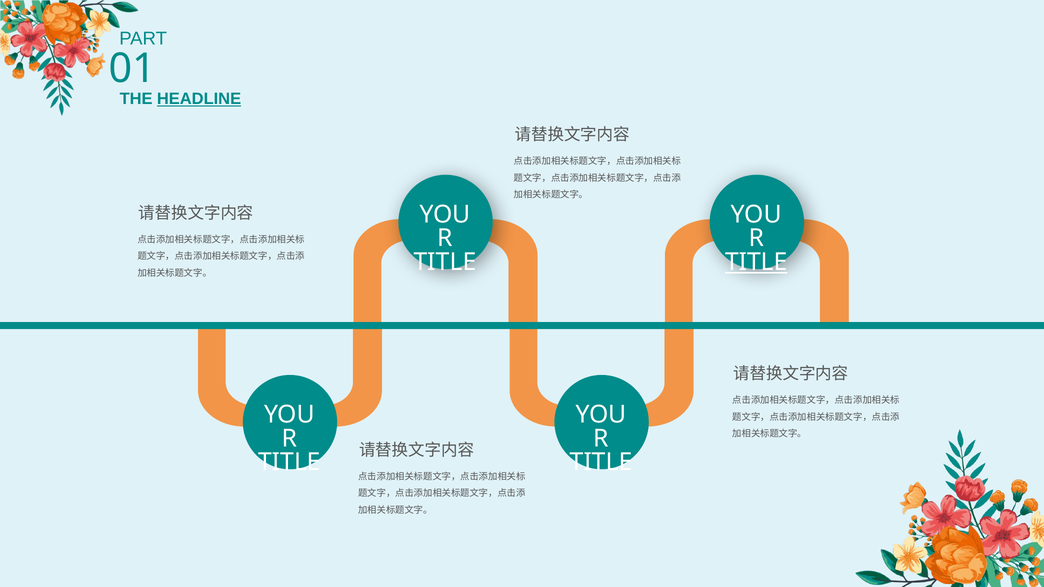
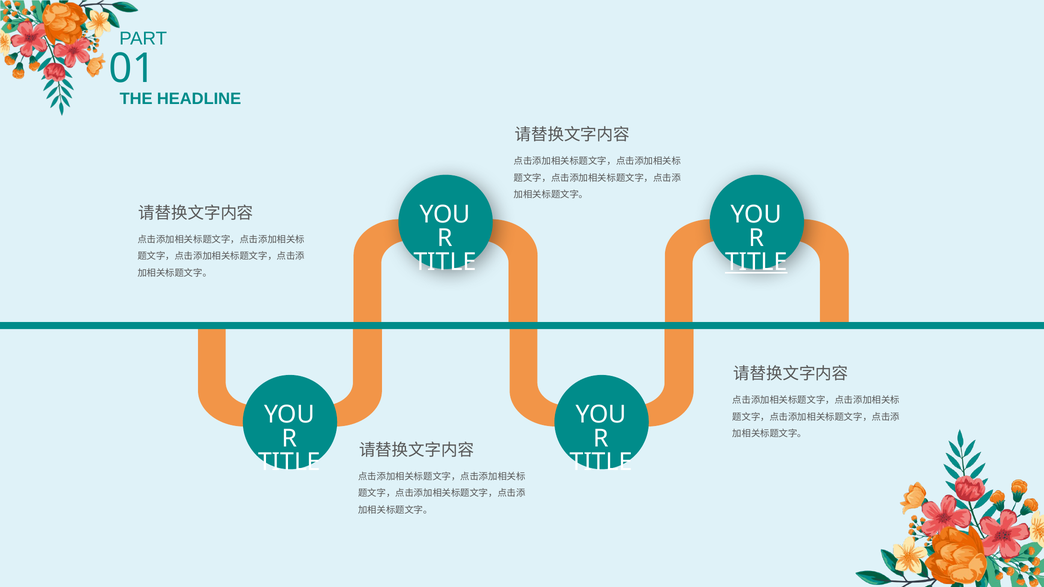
HEADLINE underline: present -> none (199, 99)
